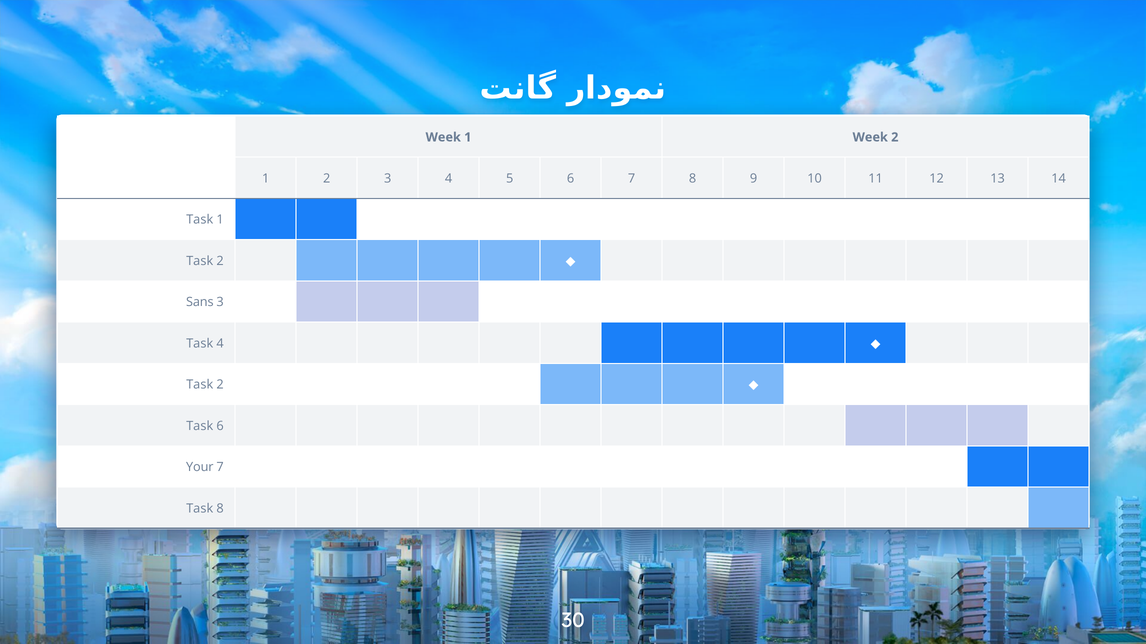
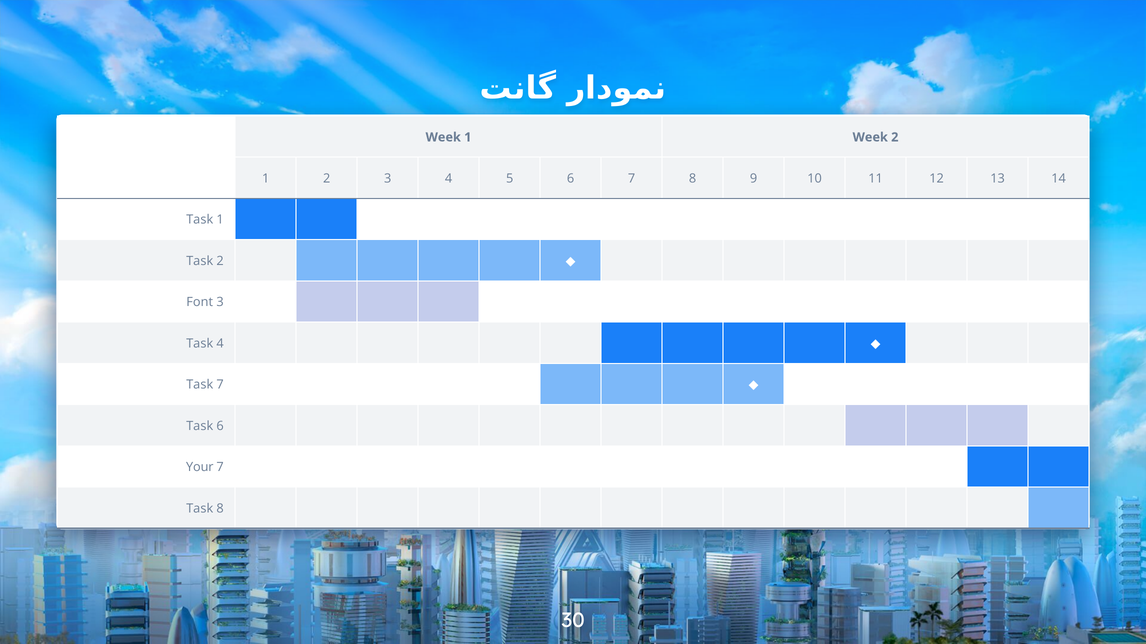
Sans: Sans -> Font (200, 302)
2: 2 -> 7 (220, 385)
